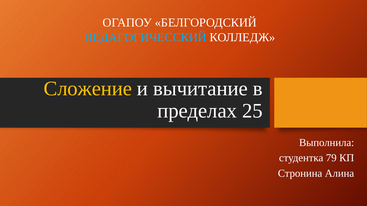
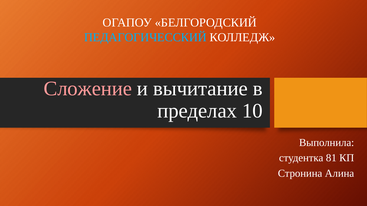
Сложение colour: yellow -> pink (88, 89)
25: 25 -> 10 (252, 111)
79: 79 -> 81 (331, 158)
